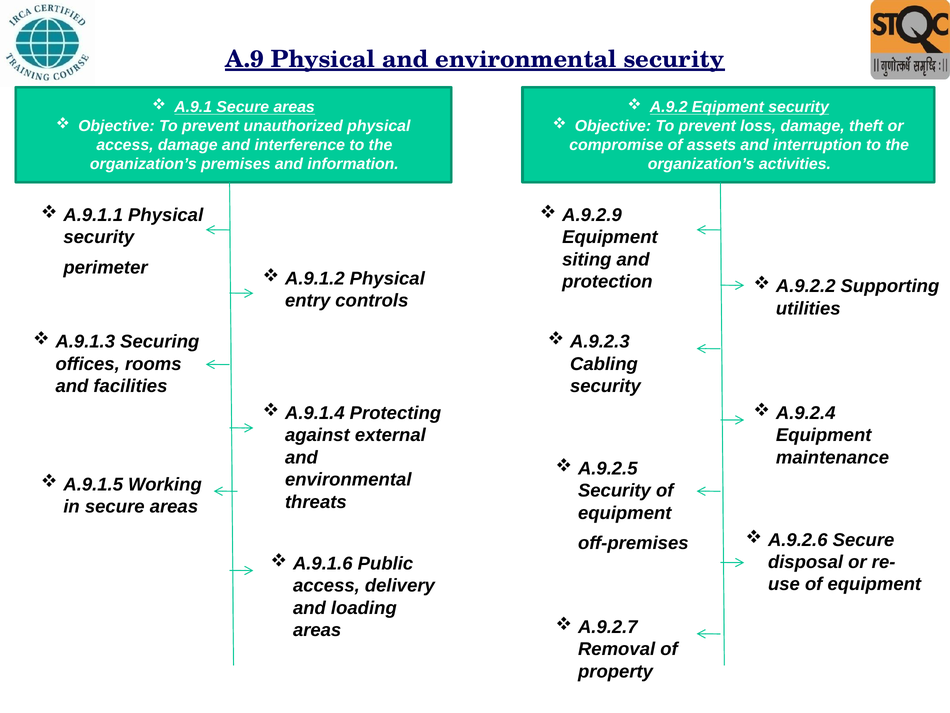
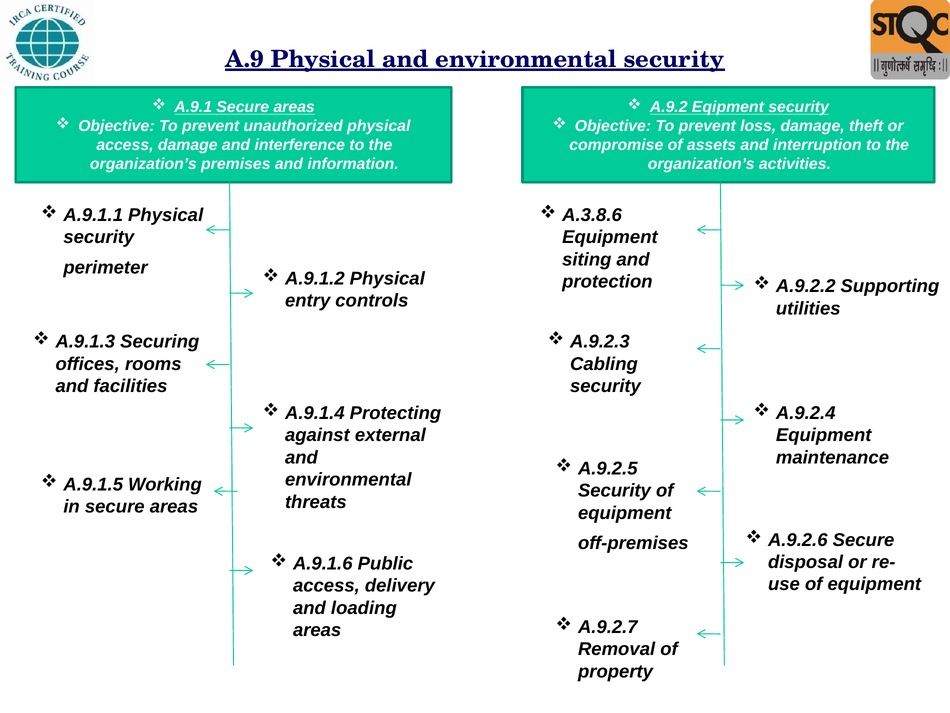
A.9.2.9: A.9.2.9 -> A.3.8.6 (592, 215)
